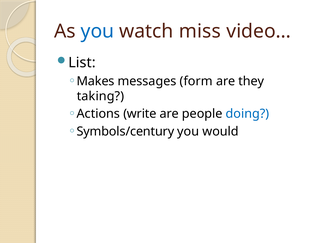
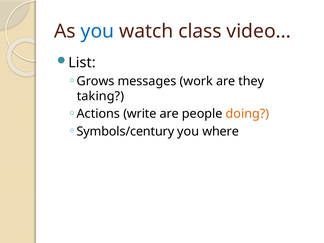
miss: miss -> class (200, 31)
Makes: Makes -> Grows (96, 81)
form: form -> work (196, 81)
doing colour: blue -> orange (247, 114)
would: would -> where (221, 131)
